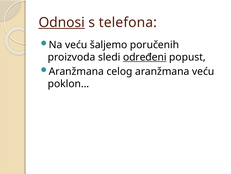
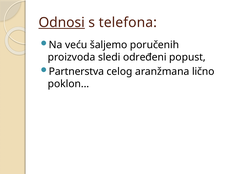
određeni underline: present -> none (145, 57)
Aranžmana: Aranžmana -> Partnerstva (76, 71)
aranžmana veću: veću -> lično (203, 71)
